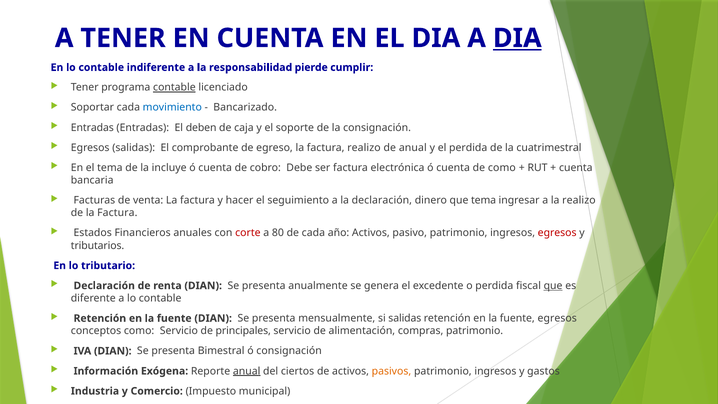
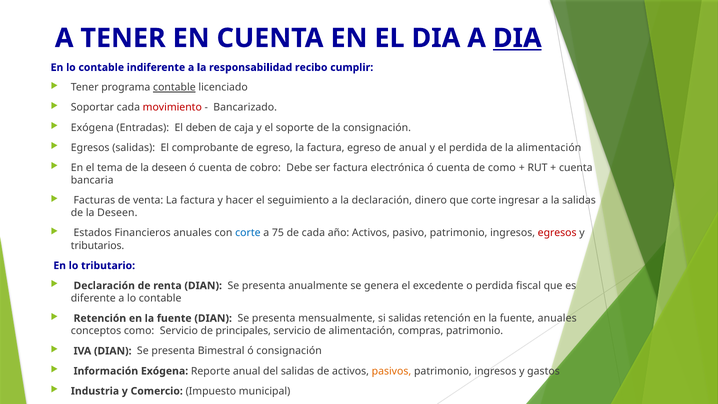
pierde: pierde -> recibo (311, 67)
movimiento colour: blue -> red (172, 108)
Entradas: Entradas -> Exógena (92, 128)
factura realizo: realizo -> egreso (364, 148)
la cuatrimestral: cuatrimestral -> alimentación (549, 148)
tema de la incluye: incluye -> deseen (169, 168)
que tema: tema -> corte (484, 200)
la realizo: realizo -> salidas (579, 200)
Factura: Factura -> Deseen (117, 213)
corte colour: red -> blue (248, 233)
80: 80 -> 75 (278, 233)
que underline: present -> none (553, 286)
fuente egresos: egresos -> anuales (557, 318)
anual underline: present -> none (247, 371)
del ciertos: ciertos -> salidas (298, 371)
